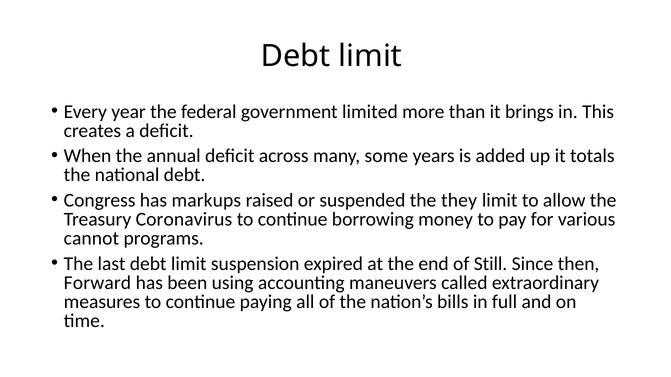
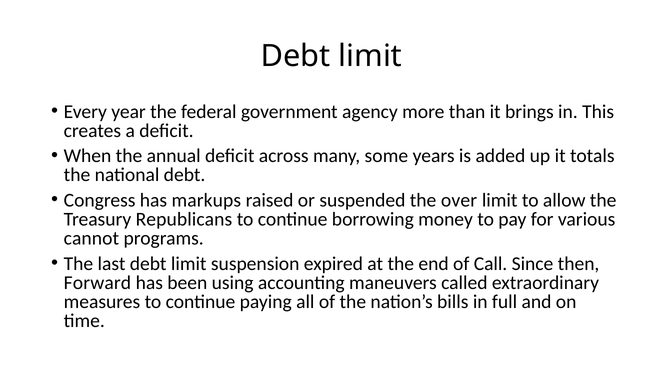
limited: limited -> agency (370, 112)
they: they -> over (459, 200)
Coronavirus: Coronavirus -> Republicans (184, 220)
Still: Still -> Call (491, 264)
